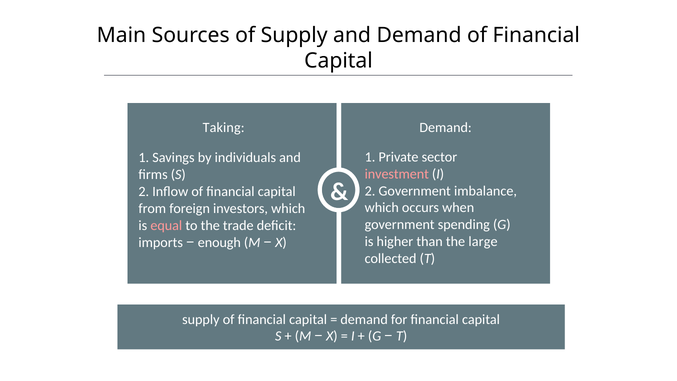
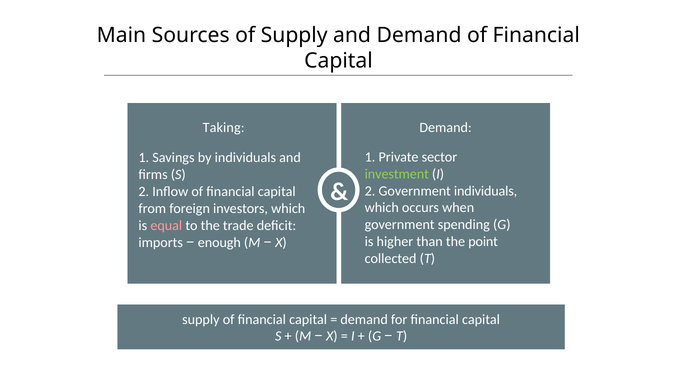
investment colour: pink -> light green (397, 174)
Government imbalance: imbalance -> individuals (486, 191)
large: large -> point (483, 242)
